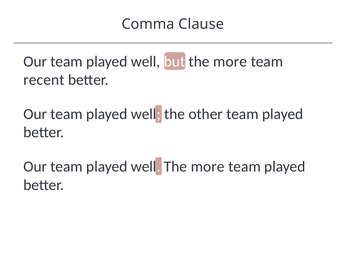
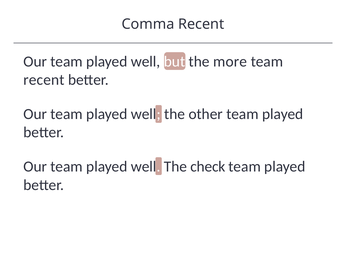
Comma Clause: Clause -> Recent (201, 24)
well The more: more -> check (208, 167)
